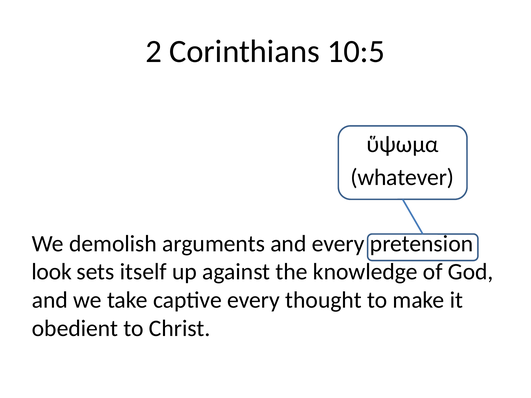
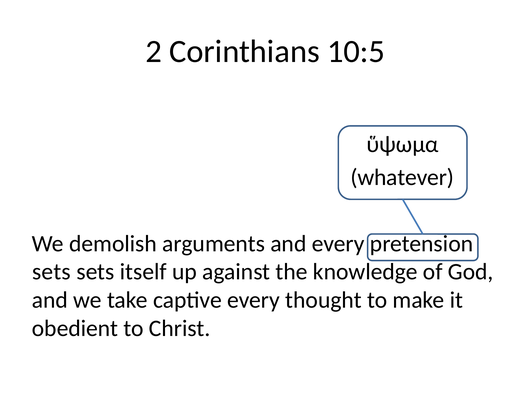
look: look -> sets (51, 272)
